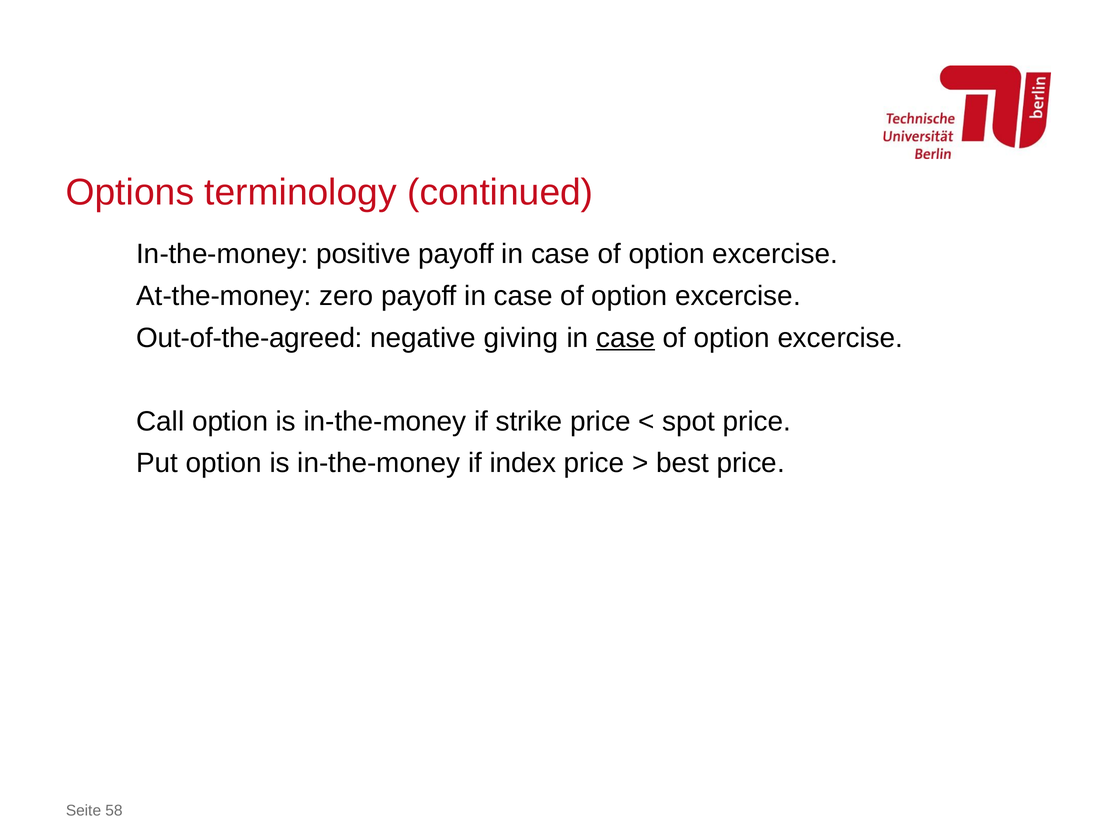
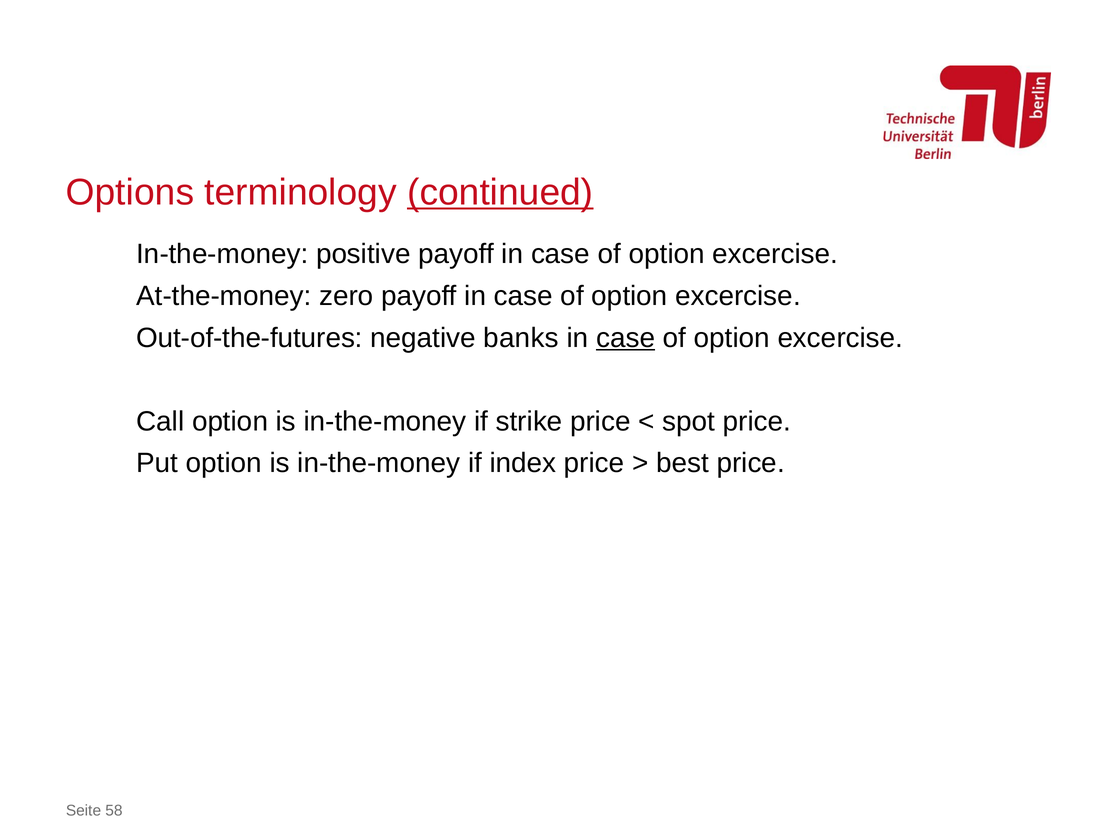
continued underline: none -> present (500, 193)
Out-of-the-agreed: Out-of-the-agreed -> Out-of-the-futures (249, 338)
giving: giving -> banks (521, 338)
